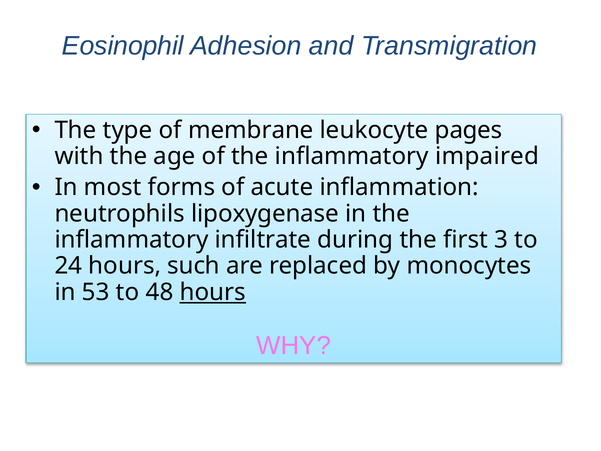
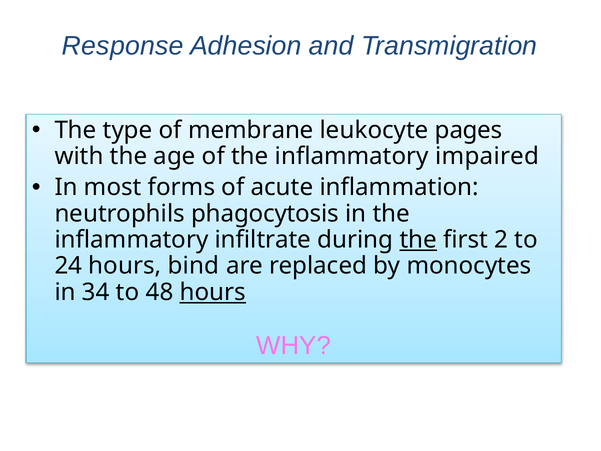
Eosinophil: Eosinophil -> Response (123, 46)
lipoxygenase: lipoxygenase -> phagocytosis (265, 214)
the underline: none -> present (418, 240)
3: 3 -> 2 (501, 240)
such: such -> bind (193, 266)
53: 53 -> 34 (96, 292)
